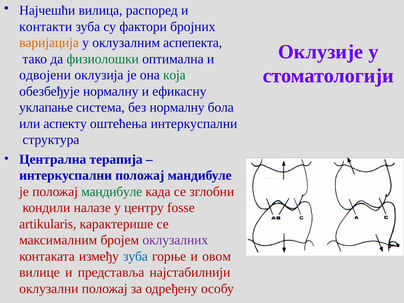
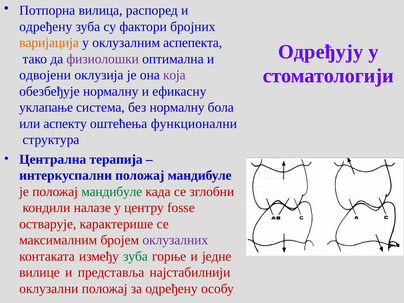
Најчешћи: Најчешћи -> Потпорна (47, 11)
контакти: контакти -> одређену (46, 27)
Оклузије: Оклузије -> Одређују (321, 52)
физиолошки colour: green -> purple (103, 59)
која colour: green -> purple (174, 75)
оштећења интеркуспални: интеркуспални -> функционални (194, 124)
artikularis: artikularis -> остварује (48, 224)
зуба colour: blue -> green (135, 256)
овом: овом -> једне (217, 256)
